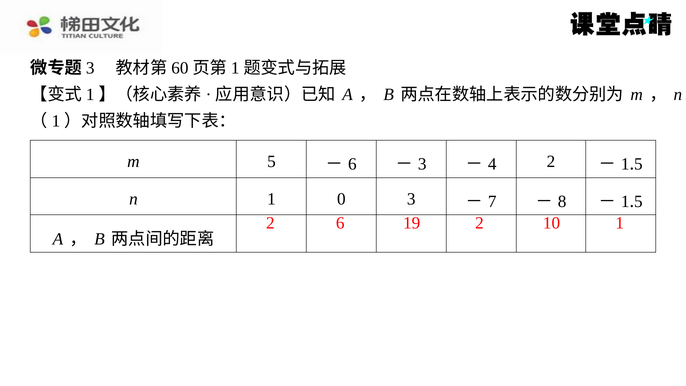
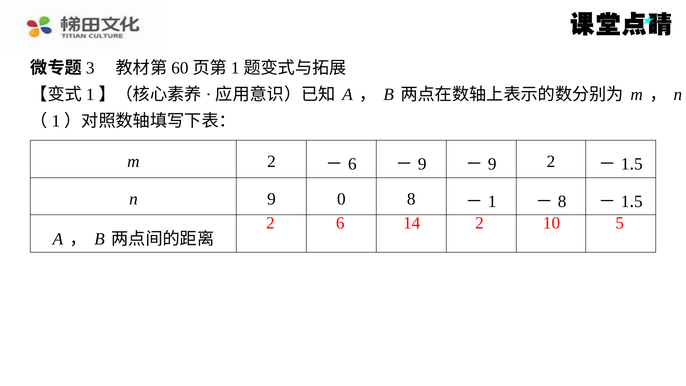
m 5: 5 -> 2 (271, 162)
3: 3 -> 9 (422, 164)
4: 4 -> 9 (492, 164)
n 1: 1 -> 9 (271, 199)
0 3: 3 -> 8 (411, 199)
7: 7 -> 1 (492, 202)
19: 19 -> 14 (412, 223)
10 1: 1 -> 5 (620, 223)
